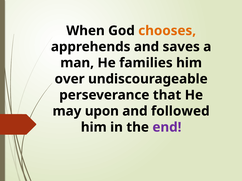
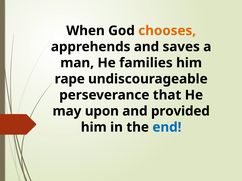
over: over -> rape (70, 79)
followed: followed -> provided (180, 111)
end colour: purple -> blue (167, 128)
